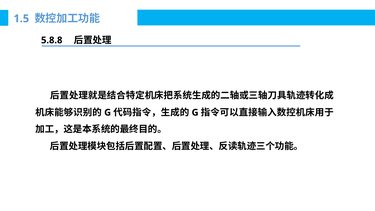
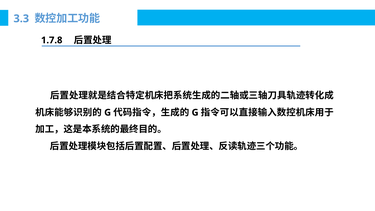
1.5: 1.5 -> 3.3 (21, 19)
5.8.8: 5.8.8 -> 1.7.8 (52, 40)
